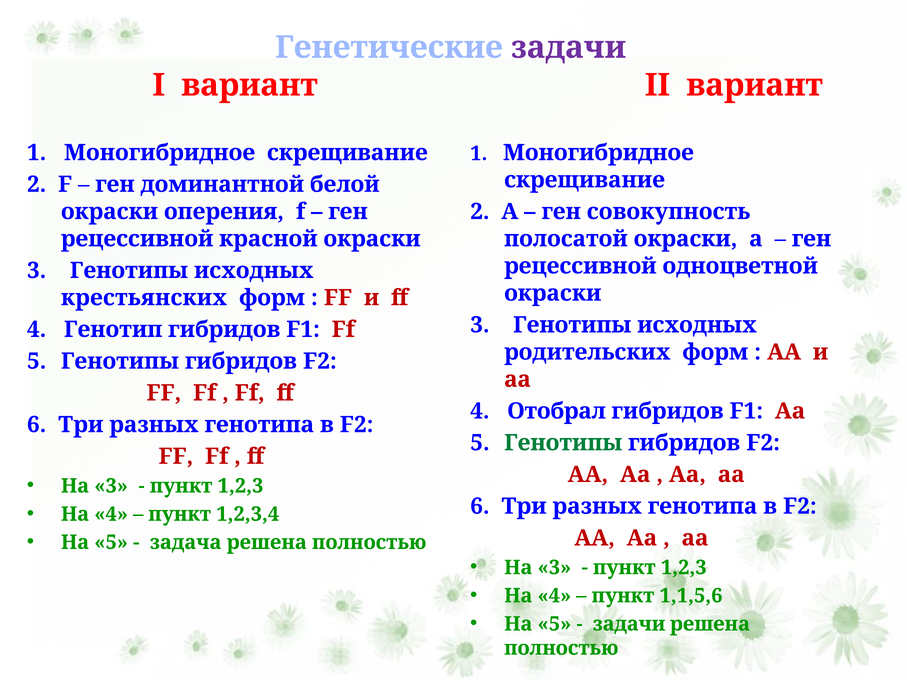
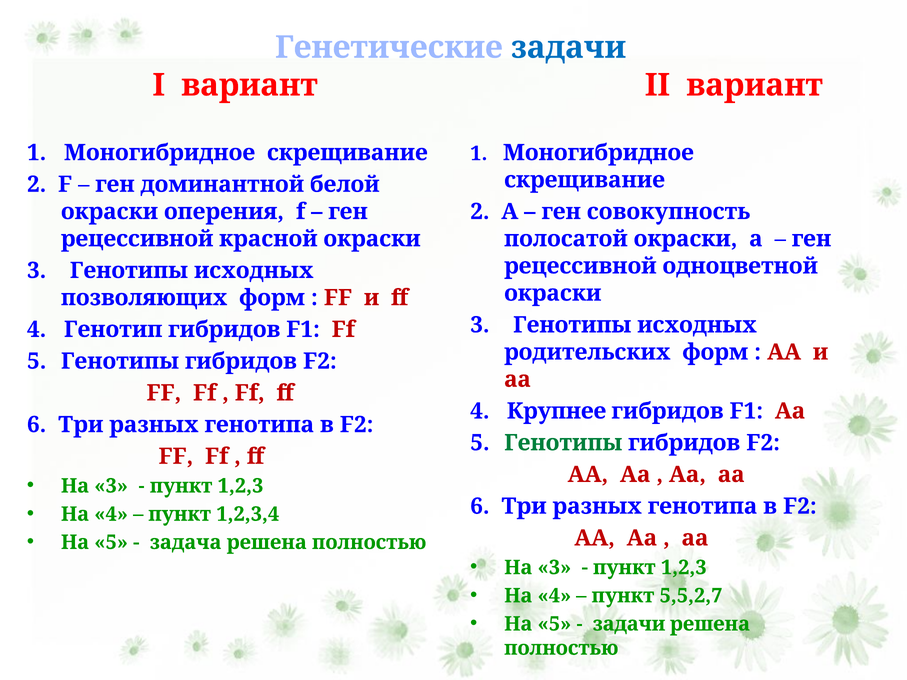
задачи colour: purple -> blue (568, 47)
крестьянских: крестьянских -> позволяющих (144, 298)
Отобрал: Отобрал -> Крупнее (557, 411)
1,1,5,6: 1,1,5,6 -> 5,5,2,7 (691, 596)
